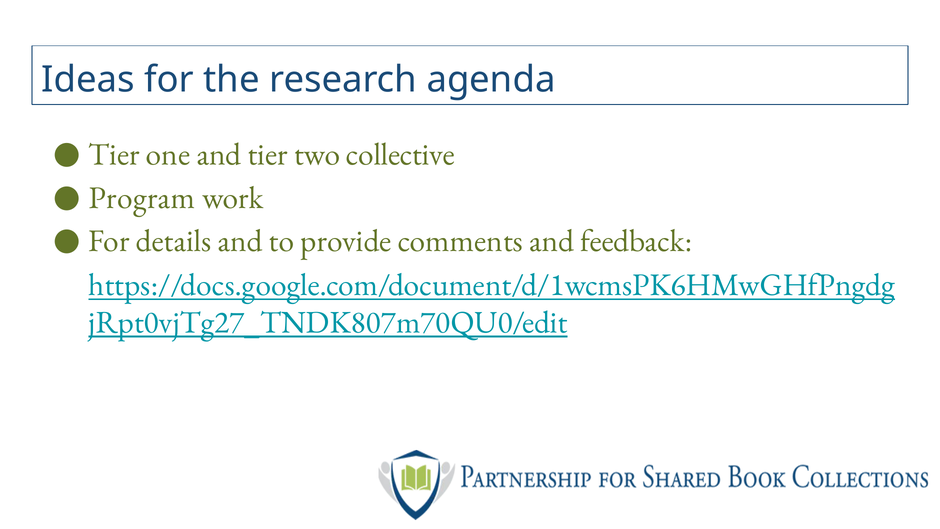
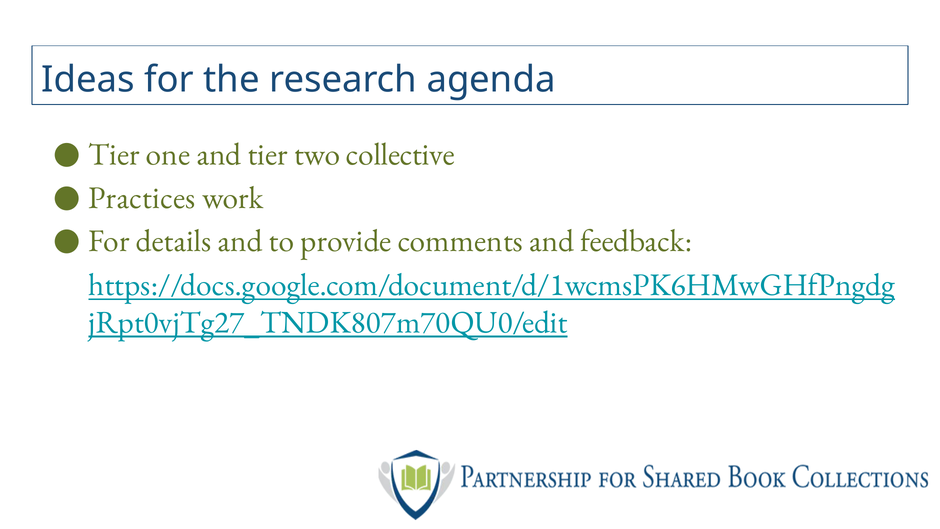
Program: Program -> Practices (142, 198)
